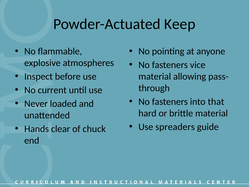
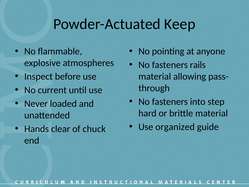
vice: vice -> rails (198, 65)
that: that -> step (216, 102)
spreaders: spreaders -> organized (175, 127)
